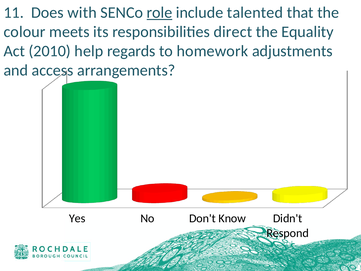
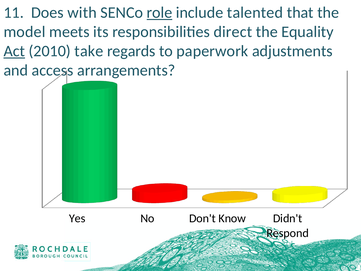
colour: colour -> model (25, 32)
Act underline: none -> present (14, 51)
help: help -> take (89, 51)
homework: homework -> paperwork (212, 51)
